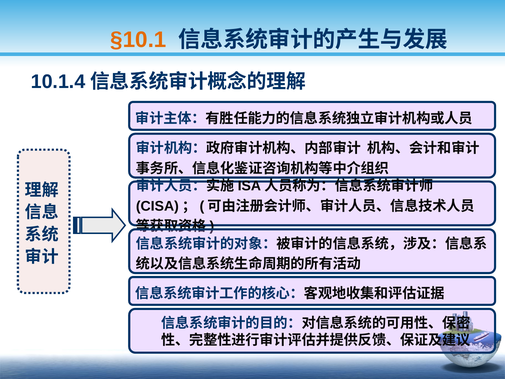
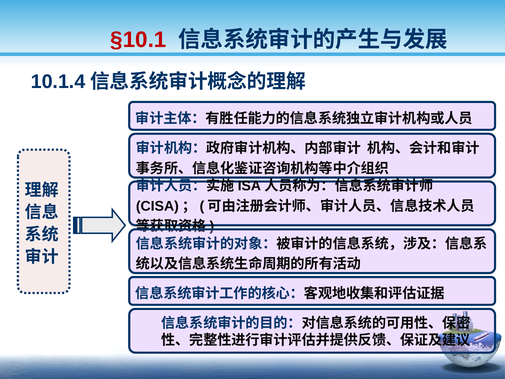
§10.1 colour: orange -> red (138, 40)
